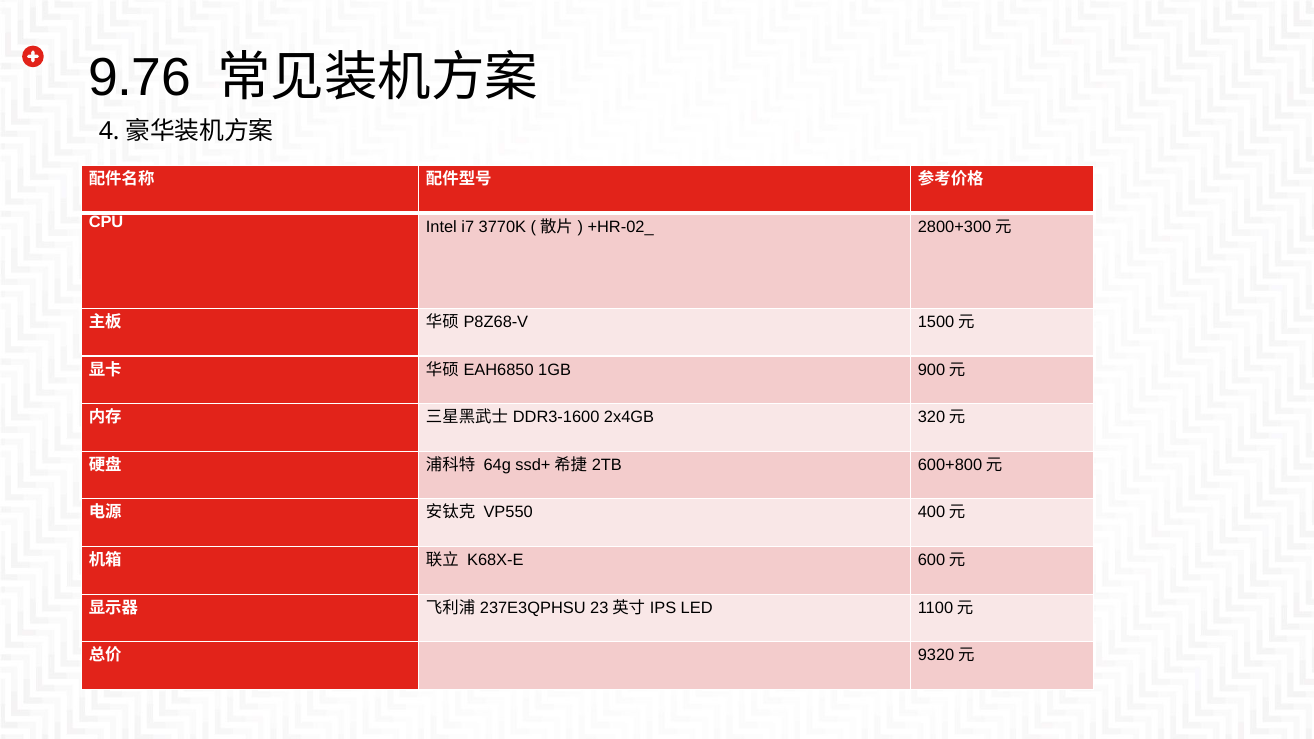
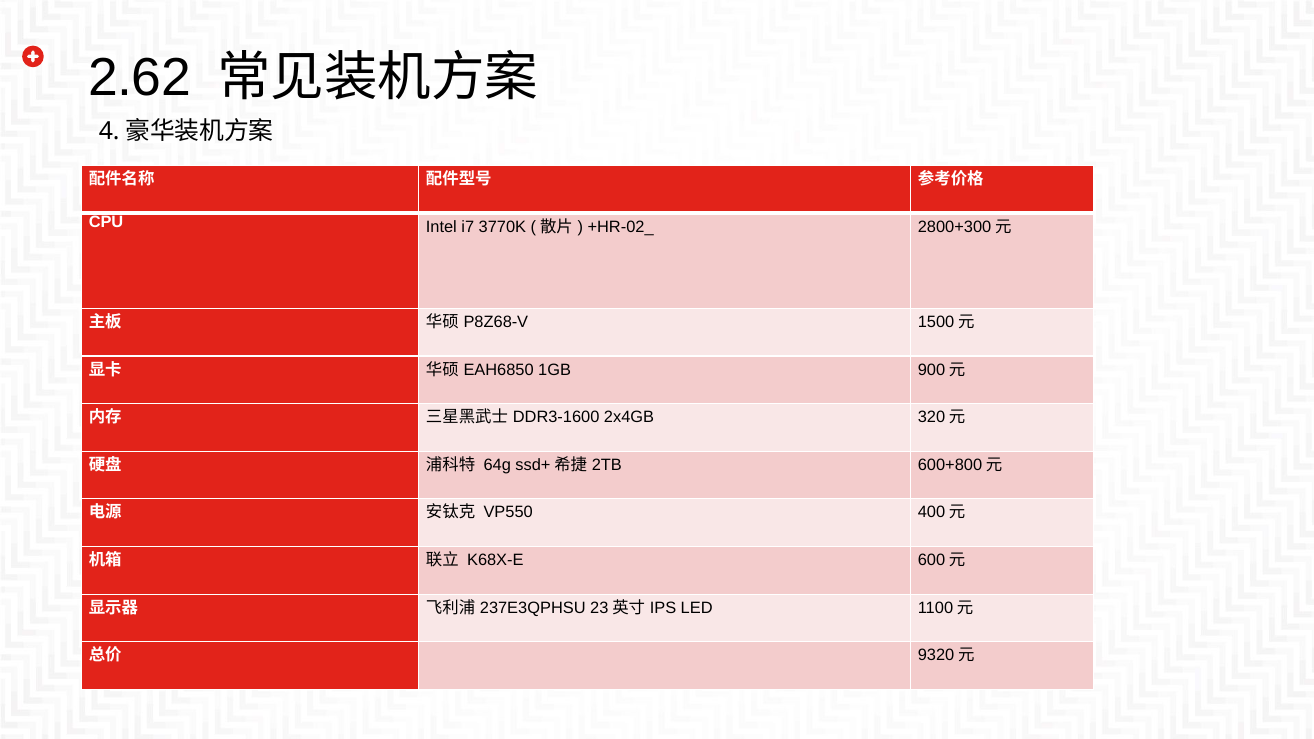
9.76: 9.76 -> 2.62 (140, 78)
